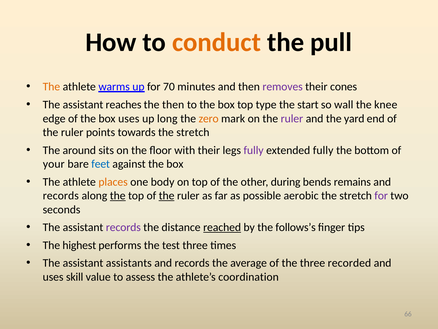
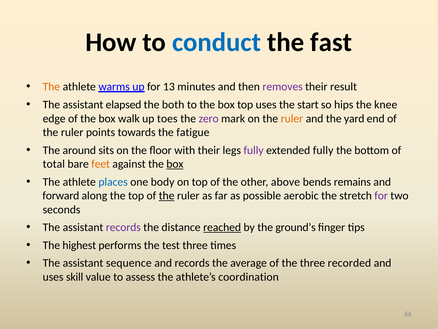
conduct colour: orange -> blue (217, 42)
pull: pull -> fast (331, 42)
70: 70 -> 13 (169, 87)
cones: cones -> result (344, 87)
reaches: reaches -> elapsed (124, 104)
the then: then -> both (173, 104)
top type: type -> uses (266, 104)
wall: wall -> hips (344, 104)
box uses: uses -> walk (129, 118)
long: long -> toes (167, 118)
zero colour: orange -> purple (209, 118)
ruler colour: purple -> orange (292, 118)
towards the stretch: stretch -> fatigue (193, 132)
your: your -> total (54, 164)
feet colour: blue -> orange (101, 164)
box underline: none -> present (175, 164)
places colour: orange -> blue (113, 182)
during: during -> above (286, 182)
records: records -> forward (61, 195)
the underline: present -> none (118, 195)
follows’s: follows’s -> ground’s (296, 227)
assistants: assistants -> sequence (129, 263)
